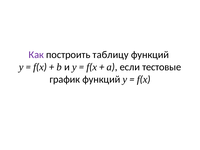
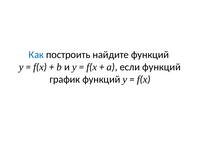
Как colour: purple -> blue (36, 55)
таблицу: таблицу -> найдите (111, 55)
если тестовые: тестовые -> функций (162, 67)
